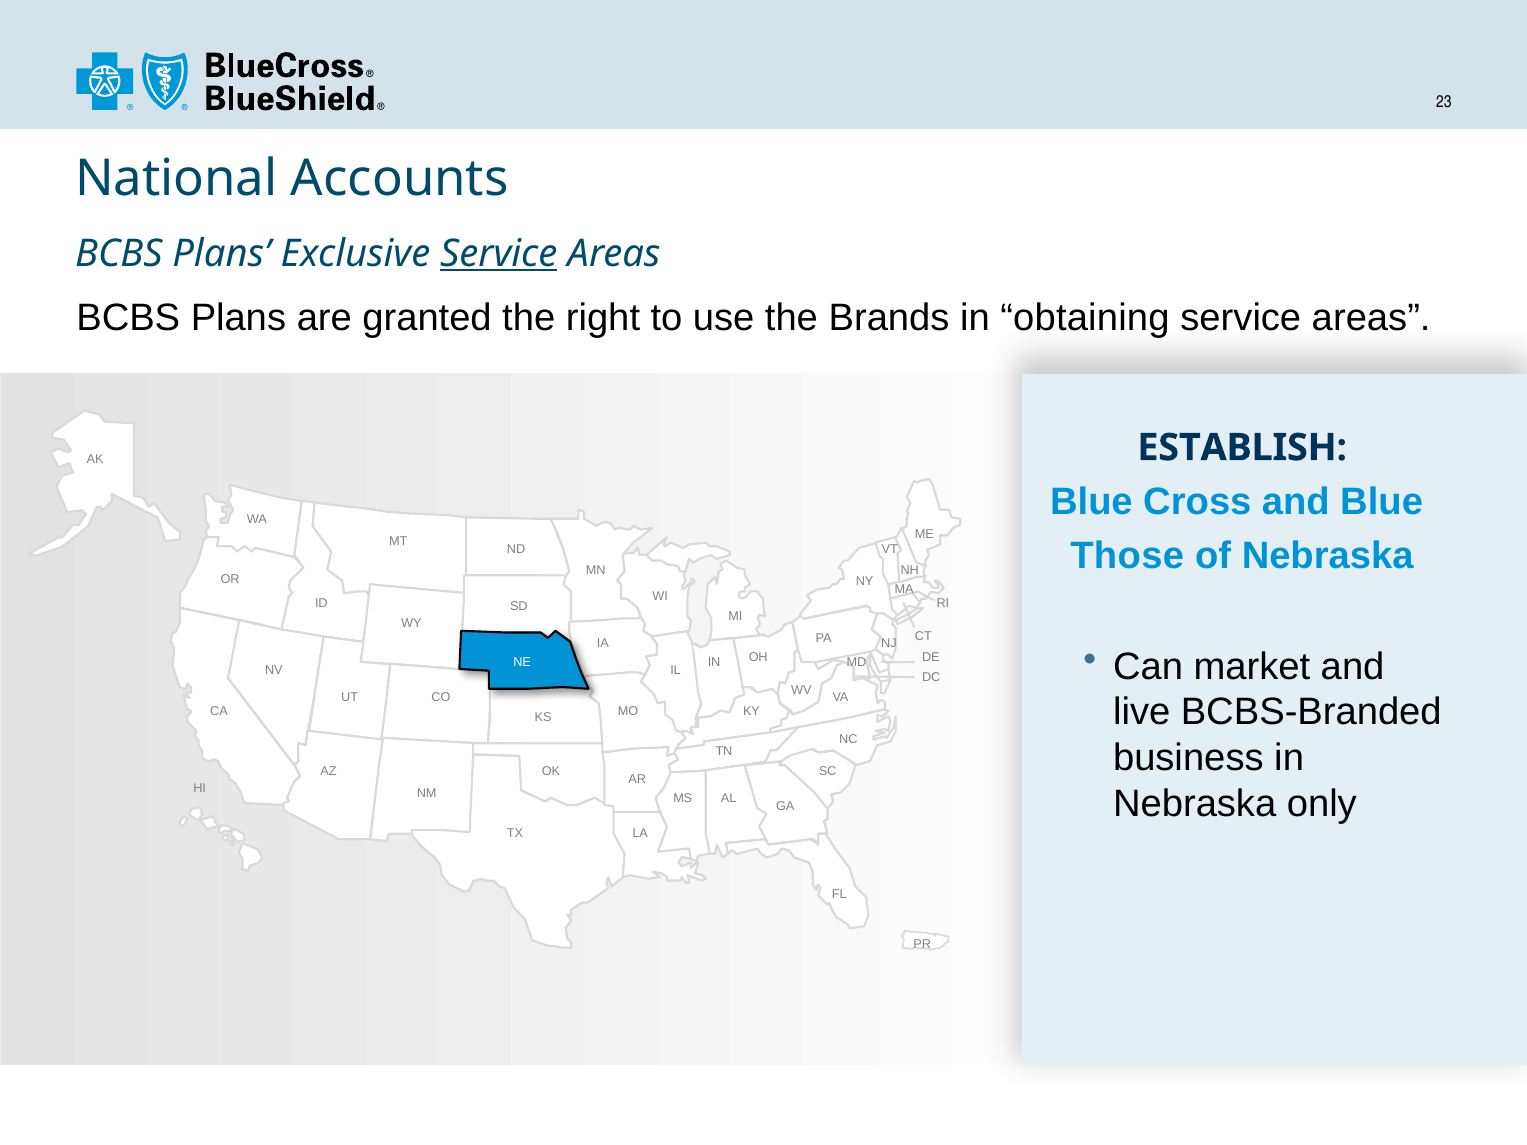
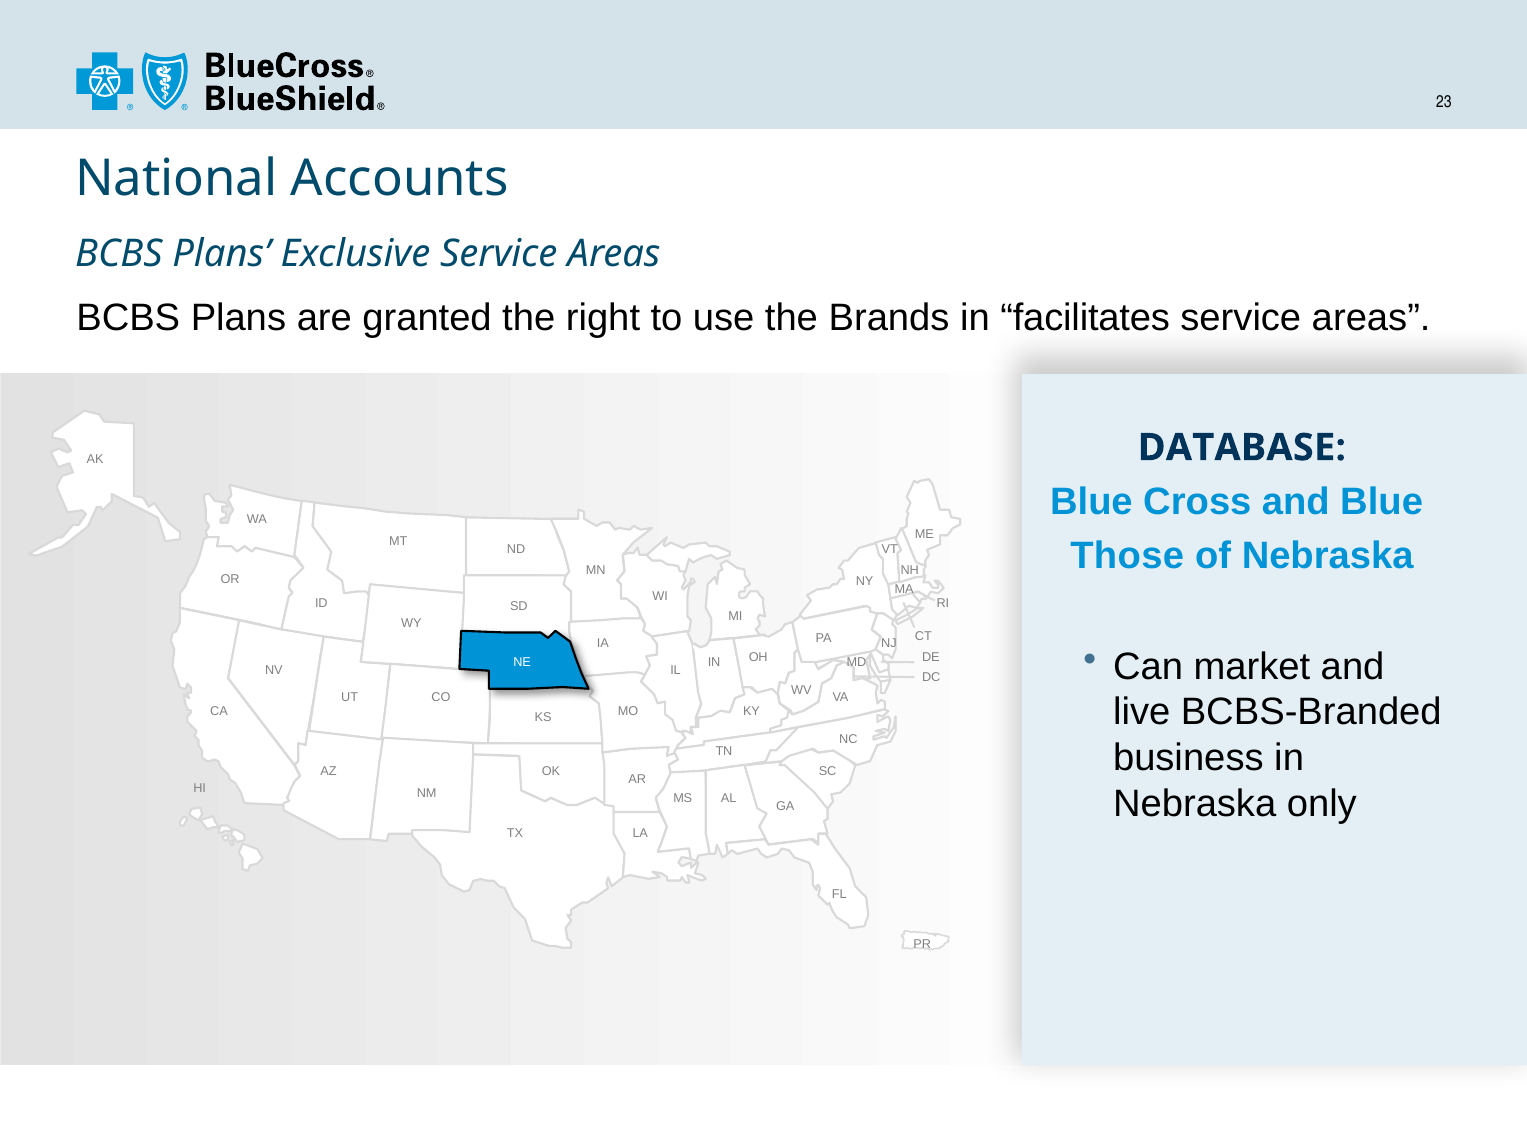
Service underline: present -> none (499, 254)
obtaining: obtaining -> facilitates (1085, 318)
ESTABLISH: ESTABLISH -> DATABASE (1242, 448)
